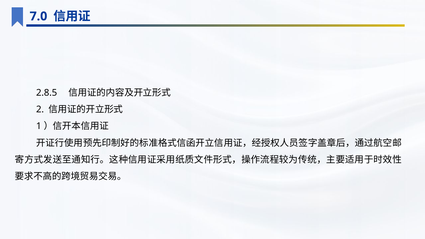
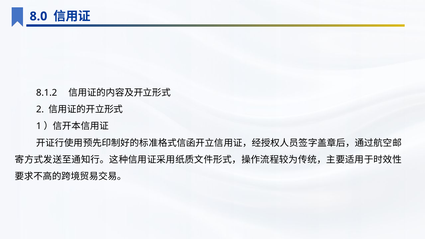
7.0: 7.0 -> 8.0 (38, 16)
2.8.5: 2.8.5 -> 8.1.2 (47, 93)
